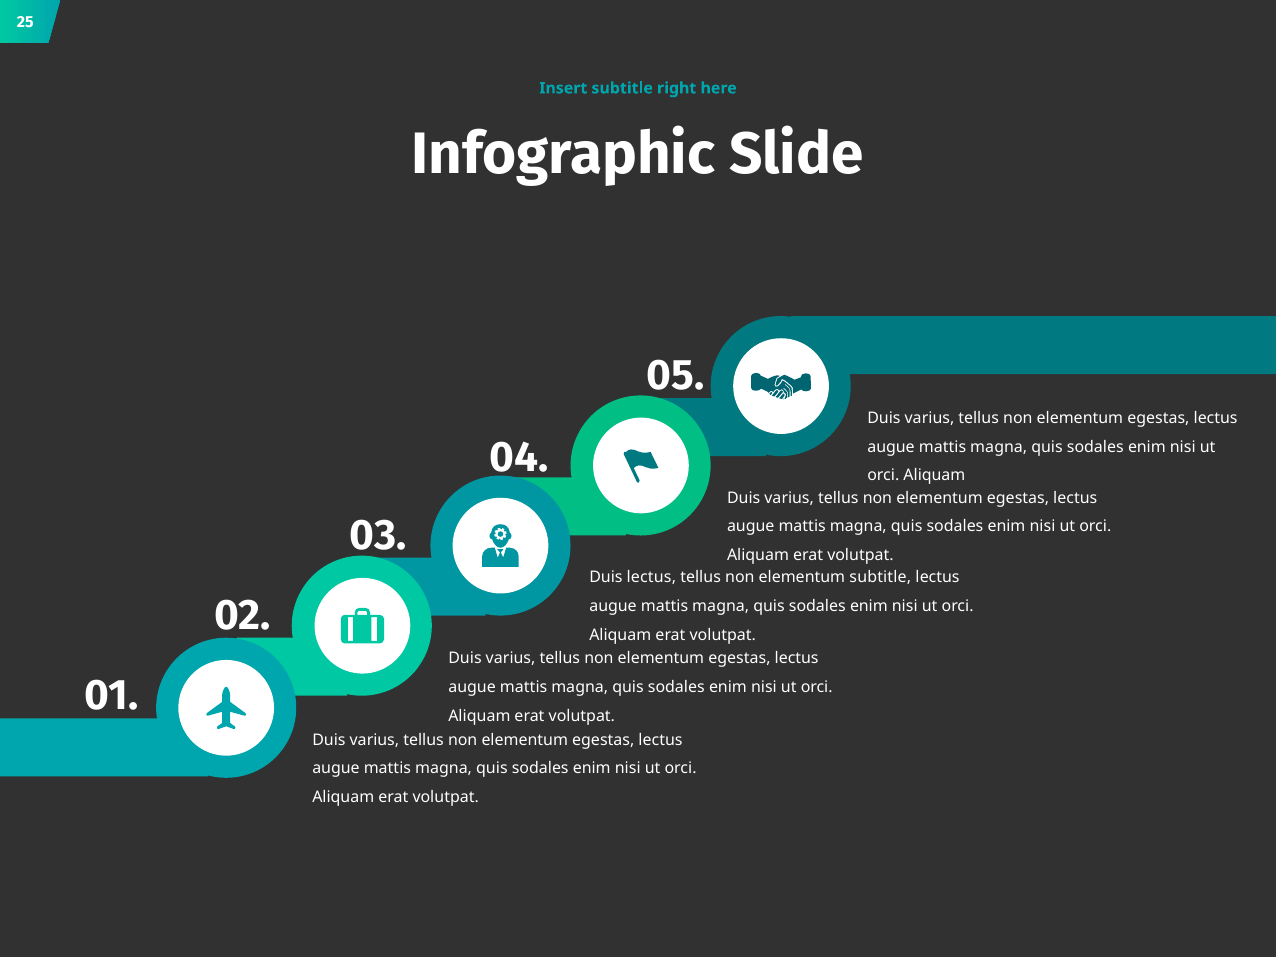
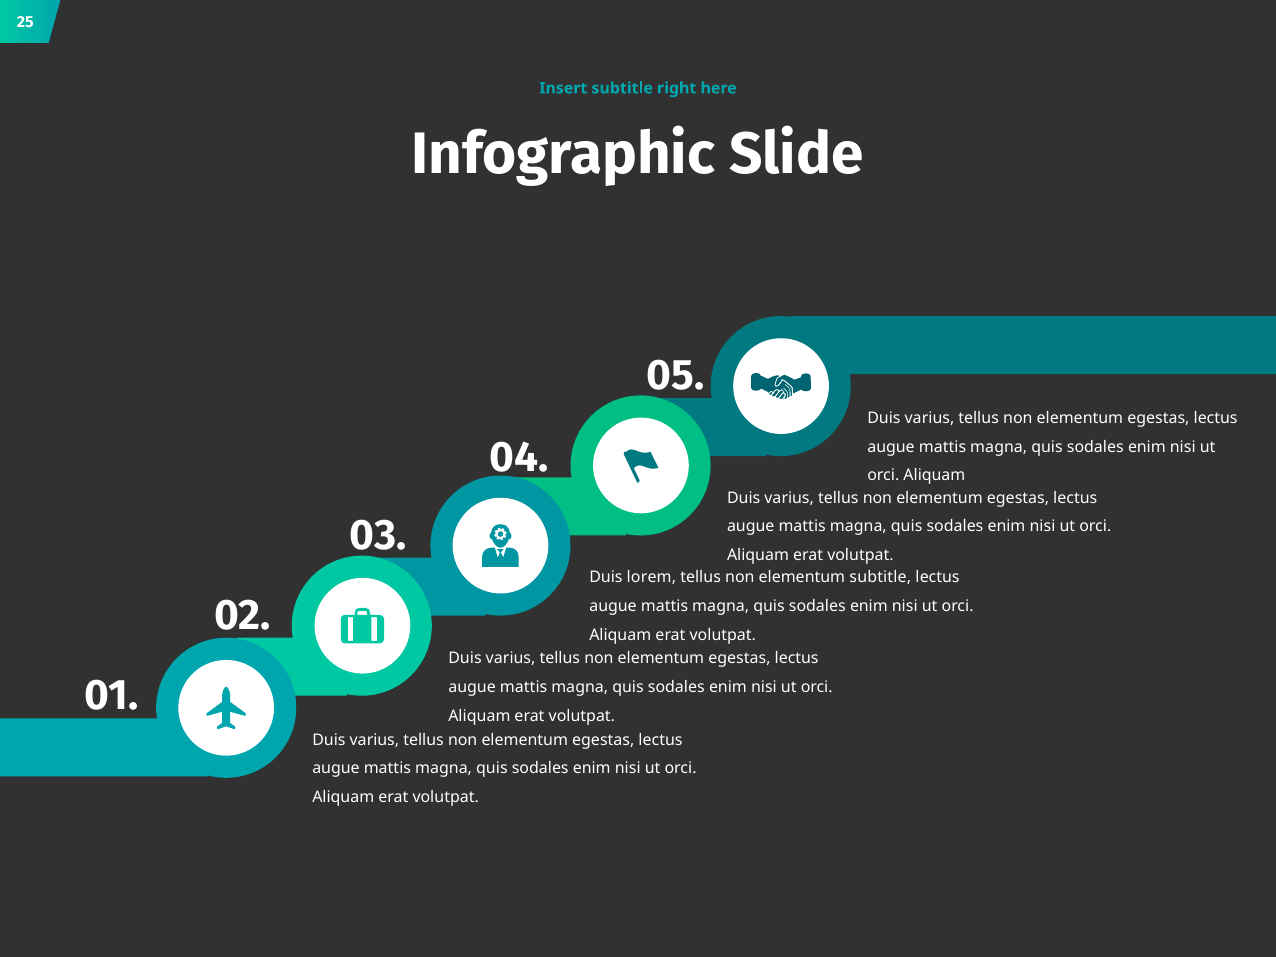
Duis lectus: lectus -> lorem (651, 578)
